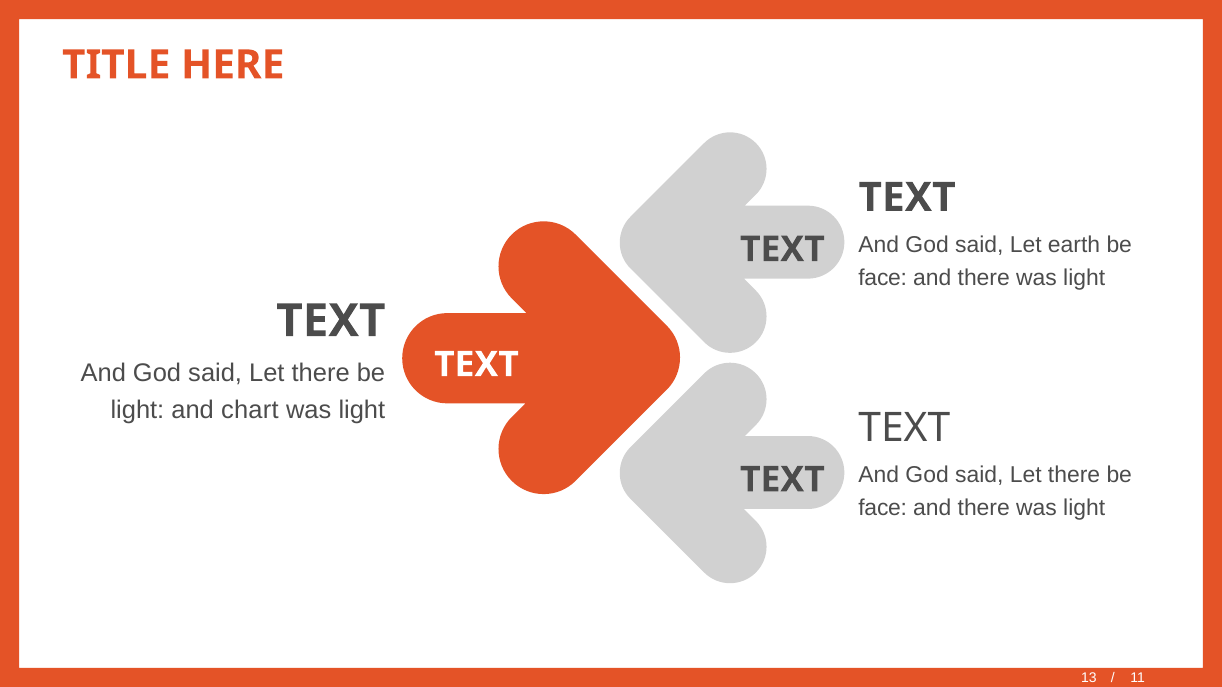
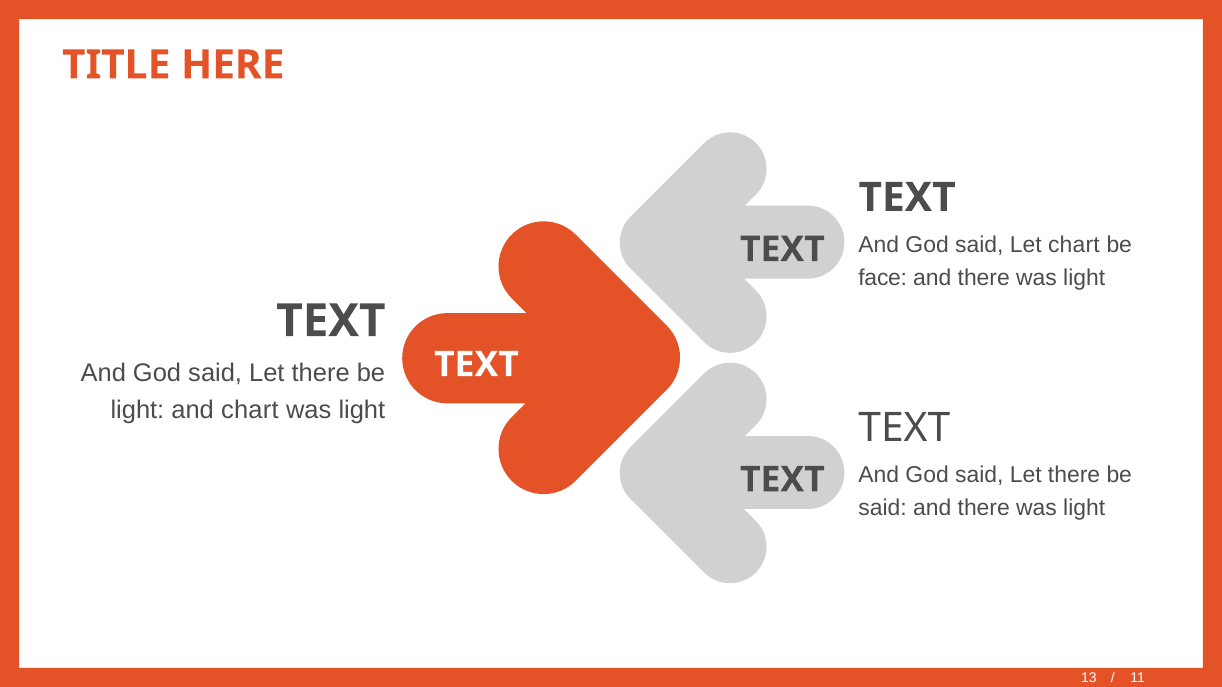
Let earth: earth -> chart (1074, 245)
face: face -> said (883, 509)
